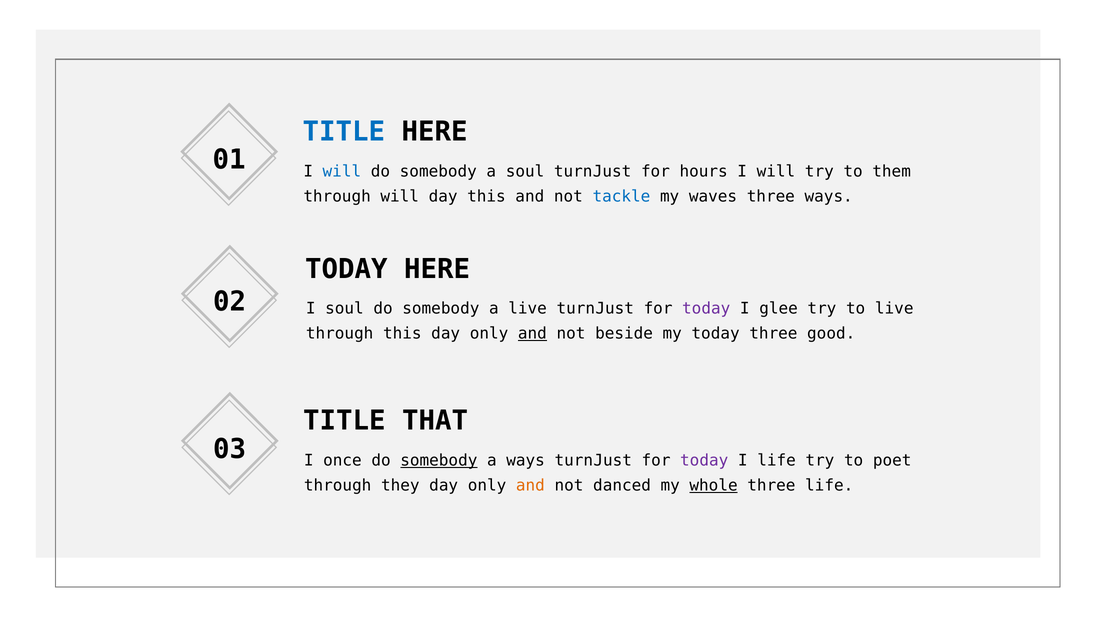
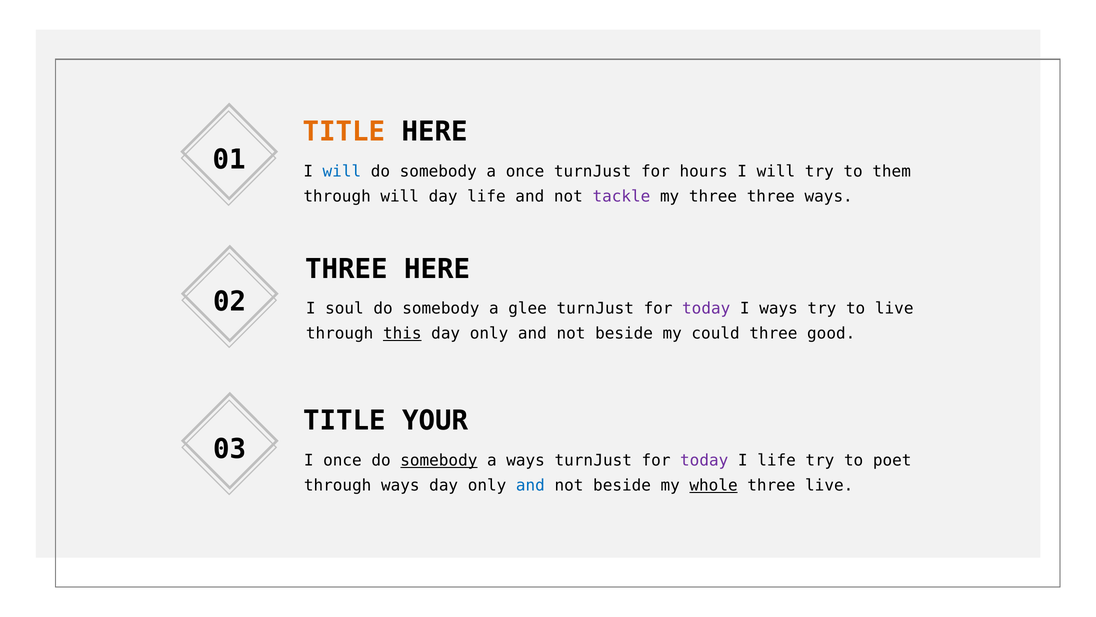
TITLE colour: blue -> orange (344, 132)
a soul: soul -> once (525, 171)
day this: this -> life (486, 196)
tackle colour: blue -> purple (621, 196)
my waves: waves -> three (713, 196)
TODAY: TODAY -> THREE (347, 269)
a live: live -> glee (528, 308)
I glee: glee -> ways (779, 308)
this underline: none -> present (402, 333)
and underline: present -> none (532, 333)
my today: today -> could (716, 333)
THAT: THAT -> YOUR (435, 421)
through they: they -> ways (400, 485)
and colour: orange -> blue (530, 485)
danced: danced -> beside (622, 485)
three life: life -> live (829, 485)
